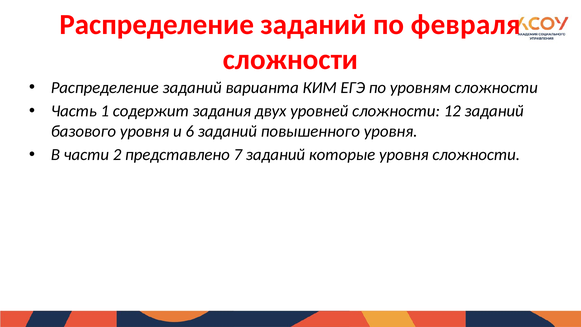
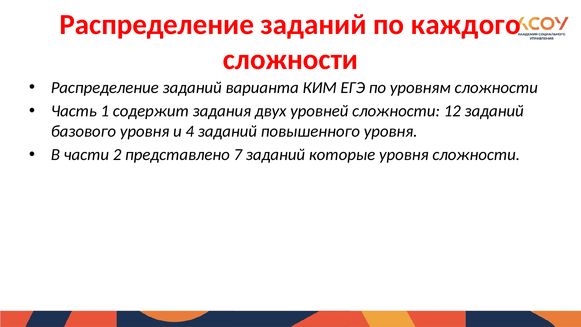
февраля: февраля -> каждого (466, 25)
6: 6 -> 4 (190, 131)
